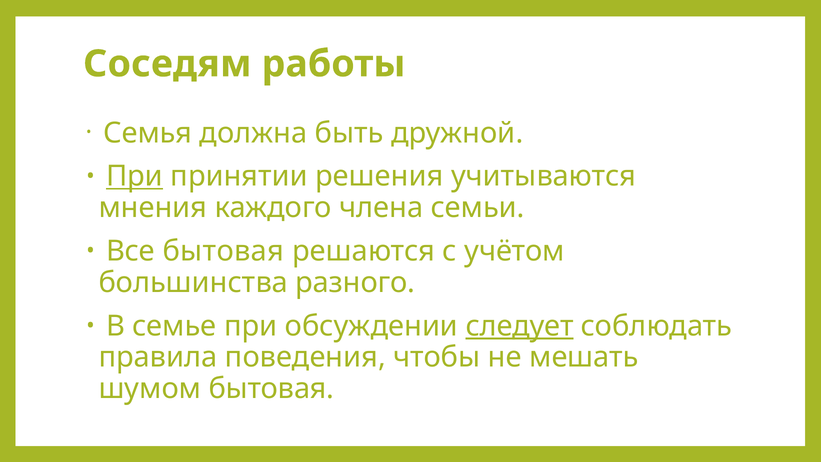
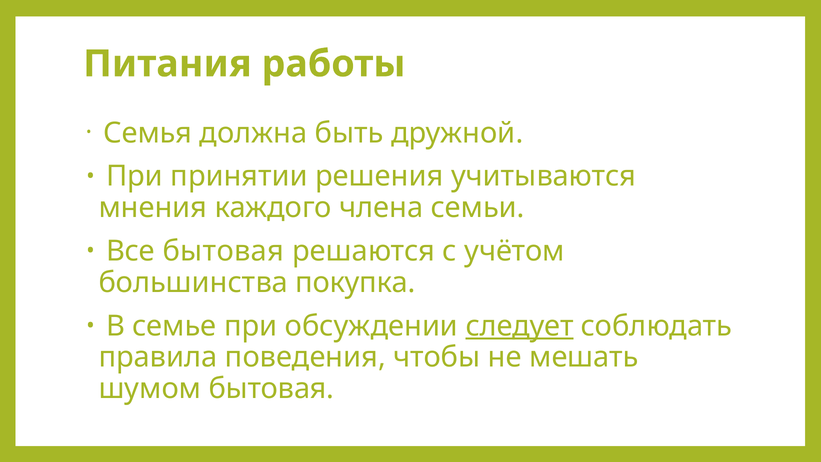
Соседям: Соседям -> Питания (167, 64)
При underline: present -> none (134, 176)
разного: разного -> покупка (355, 282)
